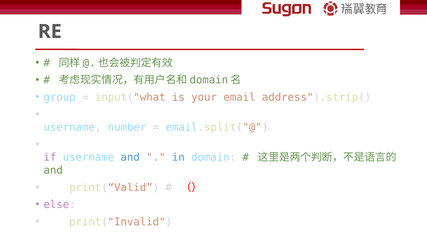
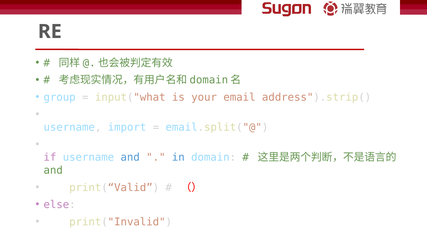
number: number -> import (127, 127)
